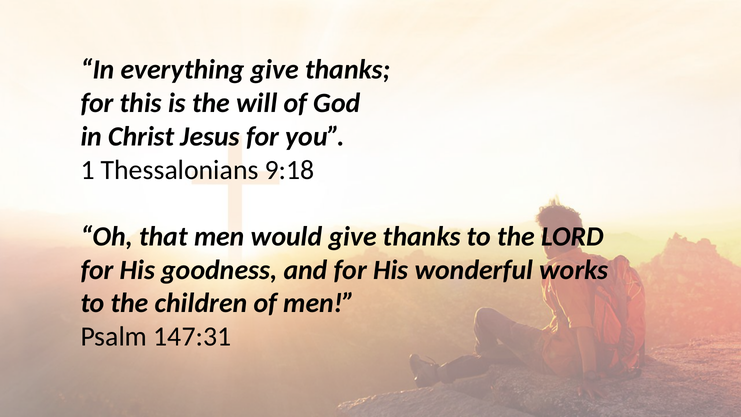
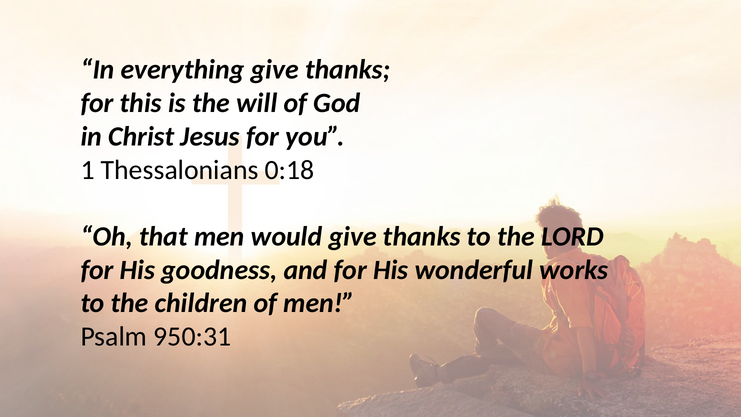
9:18: 9:18 -> 0:18 (290, 170)
147:31: 147:31 -> 950:31 (192, 336)
